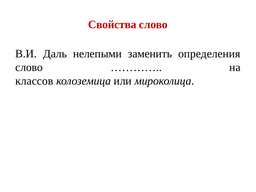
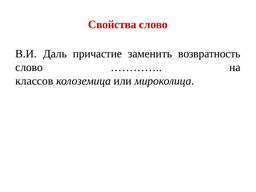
нелепыми: нелепыми -> причастие (97, 54)
определения: определения -> возвратность (209, 54)
